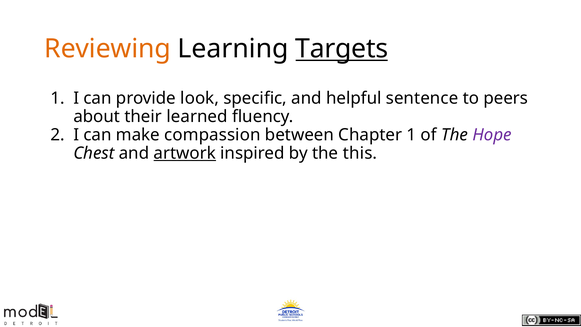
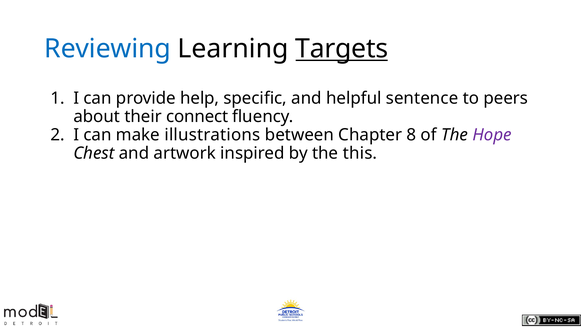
Reviewing colour: orange -> blue (108, 49)
look: look -> help (200, 98)
learned: learned -> connect (197, 117)
compassion: compassion -> illustrations (212, 135)
Chapter 1: 1 -> 8 (411, 135)
artwork underline: present -> none (185, 153)
